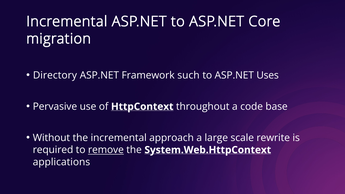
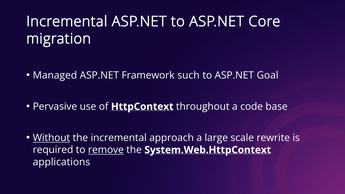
Directory: Directory -> Managed (55, 75)
Uses: Uses -> Goal (268, 75)
Without underline: none -> present (51, 138)
